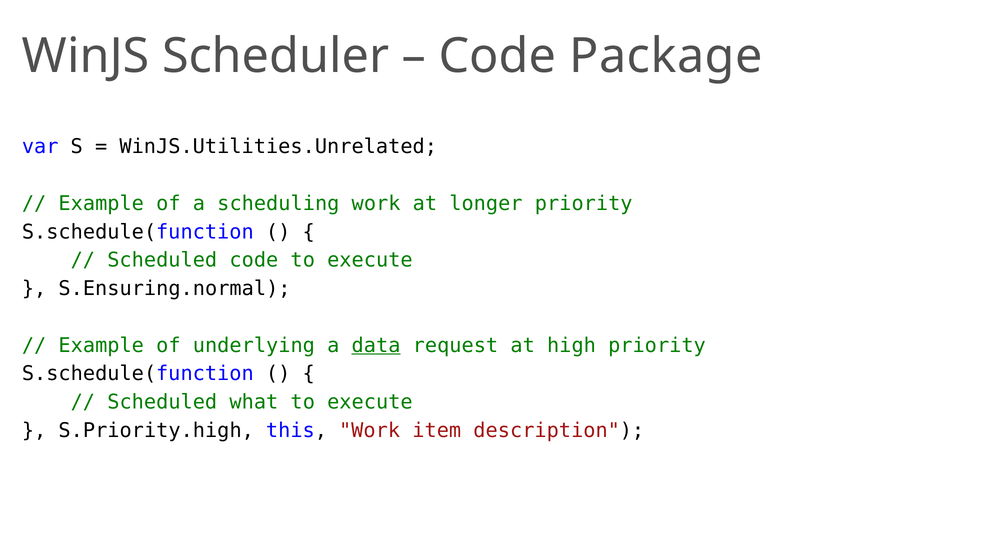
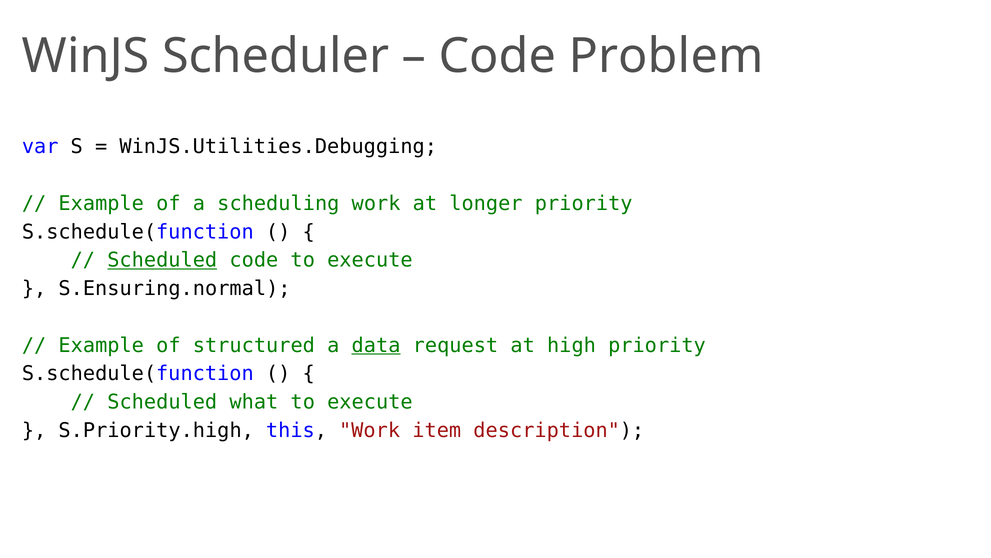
Package: Package -> Problem (666, 56)
WinJS.Utilities.Unrelated: WinJS.Utilities.Unrelated -> WinJS.Utilities.Debugging (278, 147)
Scheduled underline: none -> present (162, 260)
underlying: underlying -> structured (254, 345)
